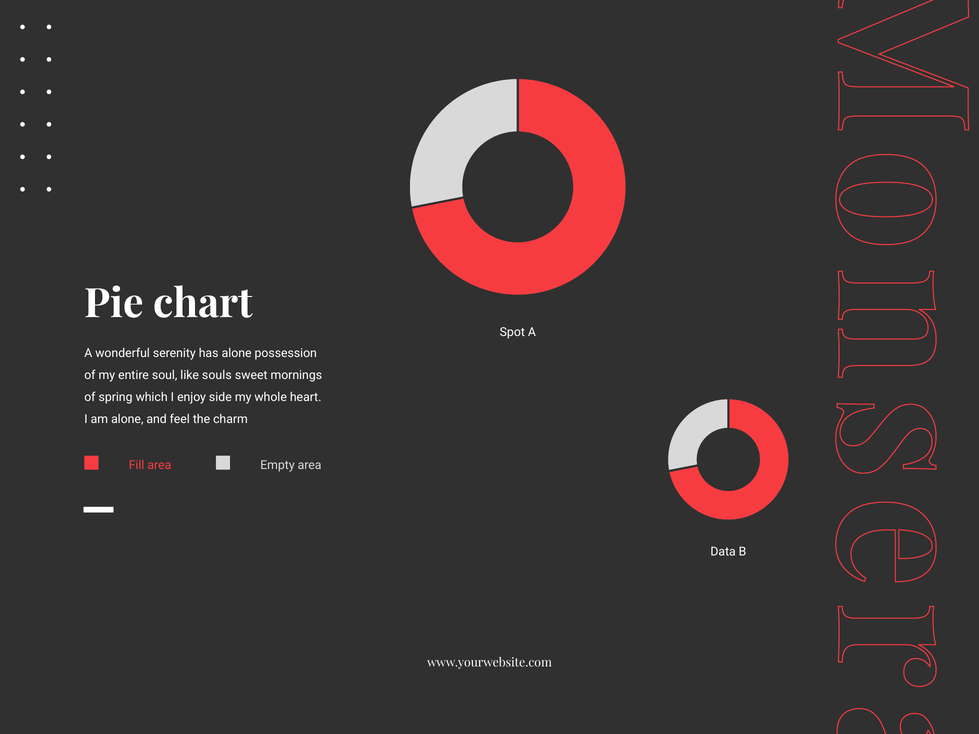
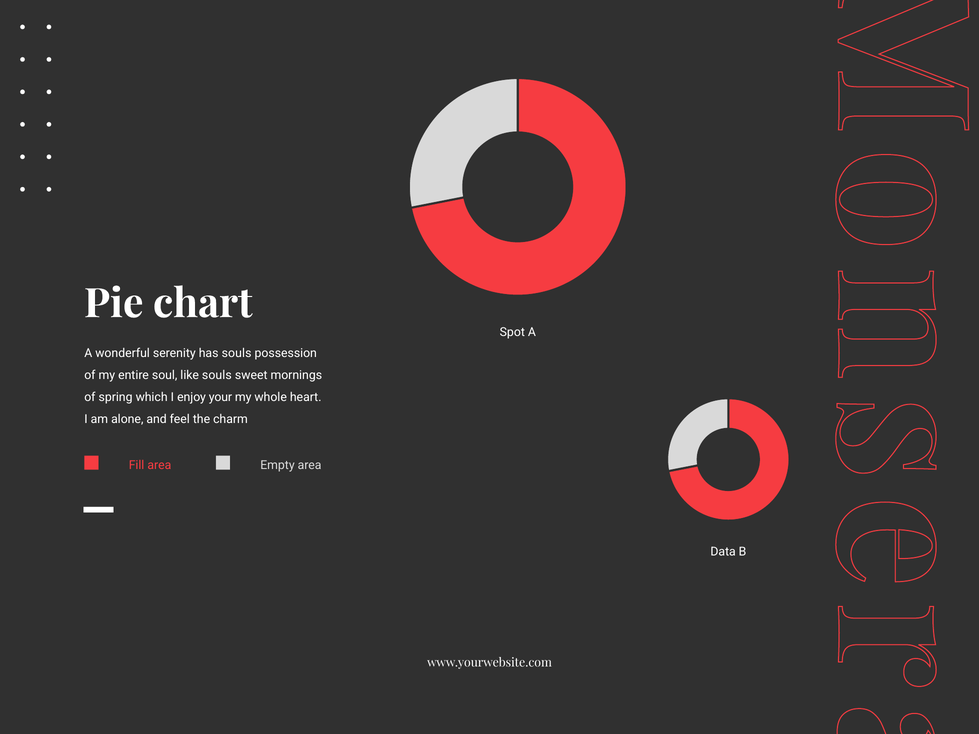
has alone: alone -> souls (237, 353)
side: side -> your (220, 397)
